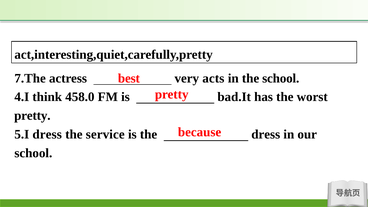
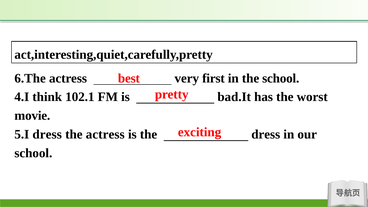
7.The: 7.The -> 6.The (30, 78)
acts: acts -> first (213, 78)
458.0: 458.0 -> 102.1 (80, 97)
pretty: pretty -> movie (32, 116)
because: because -> exciting (200, 132)
the service: service -> actress (105, 134)
